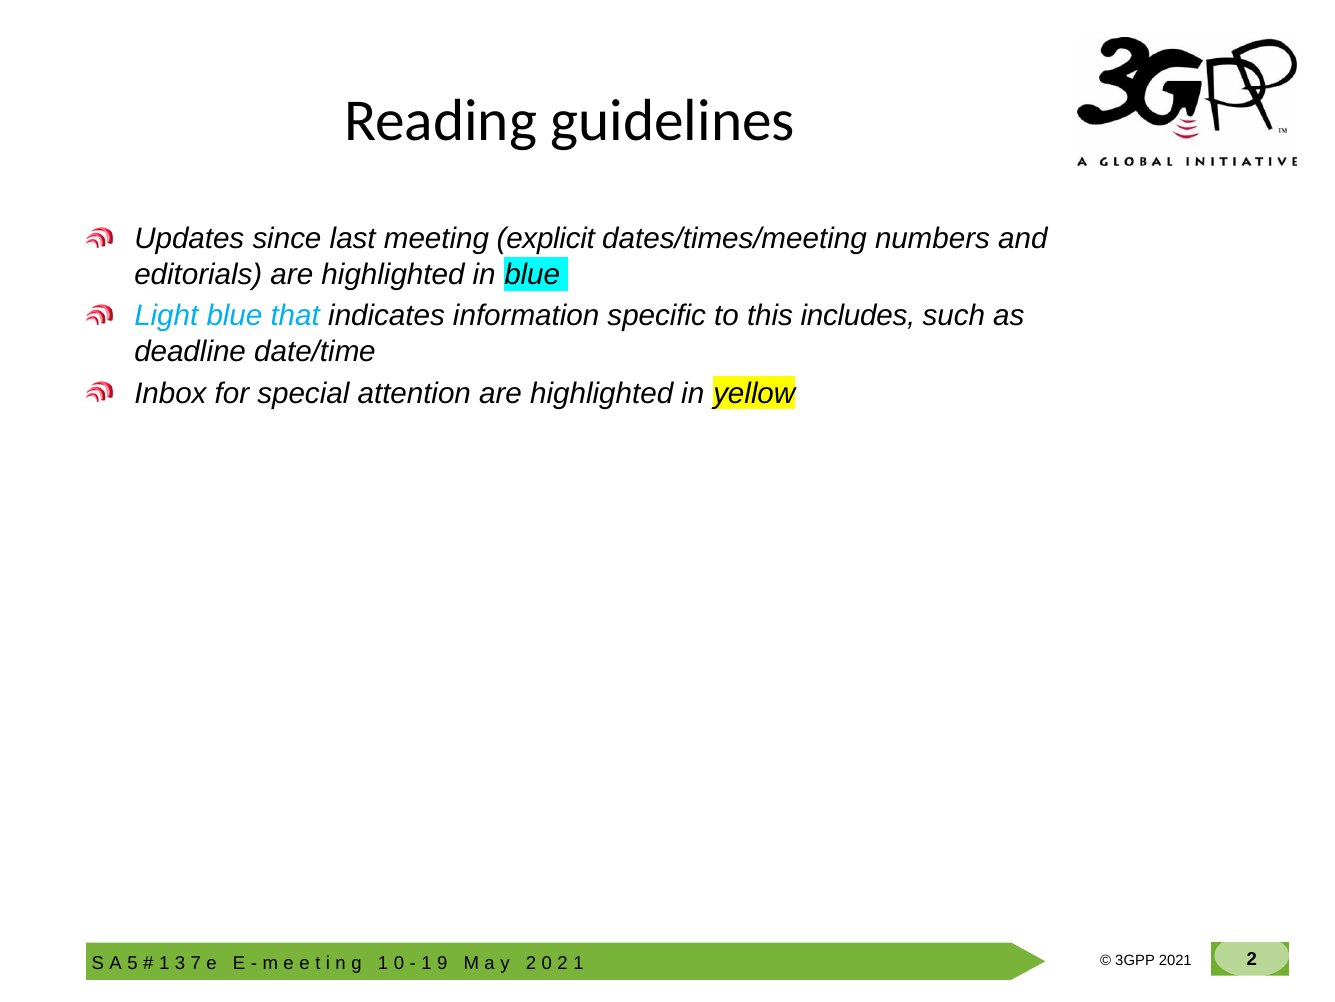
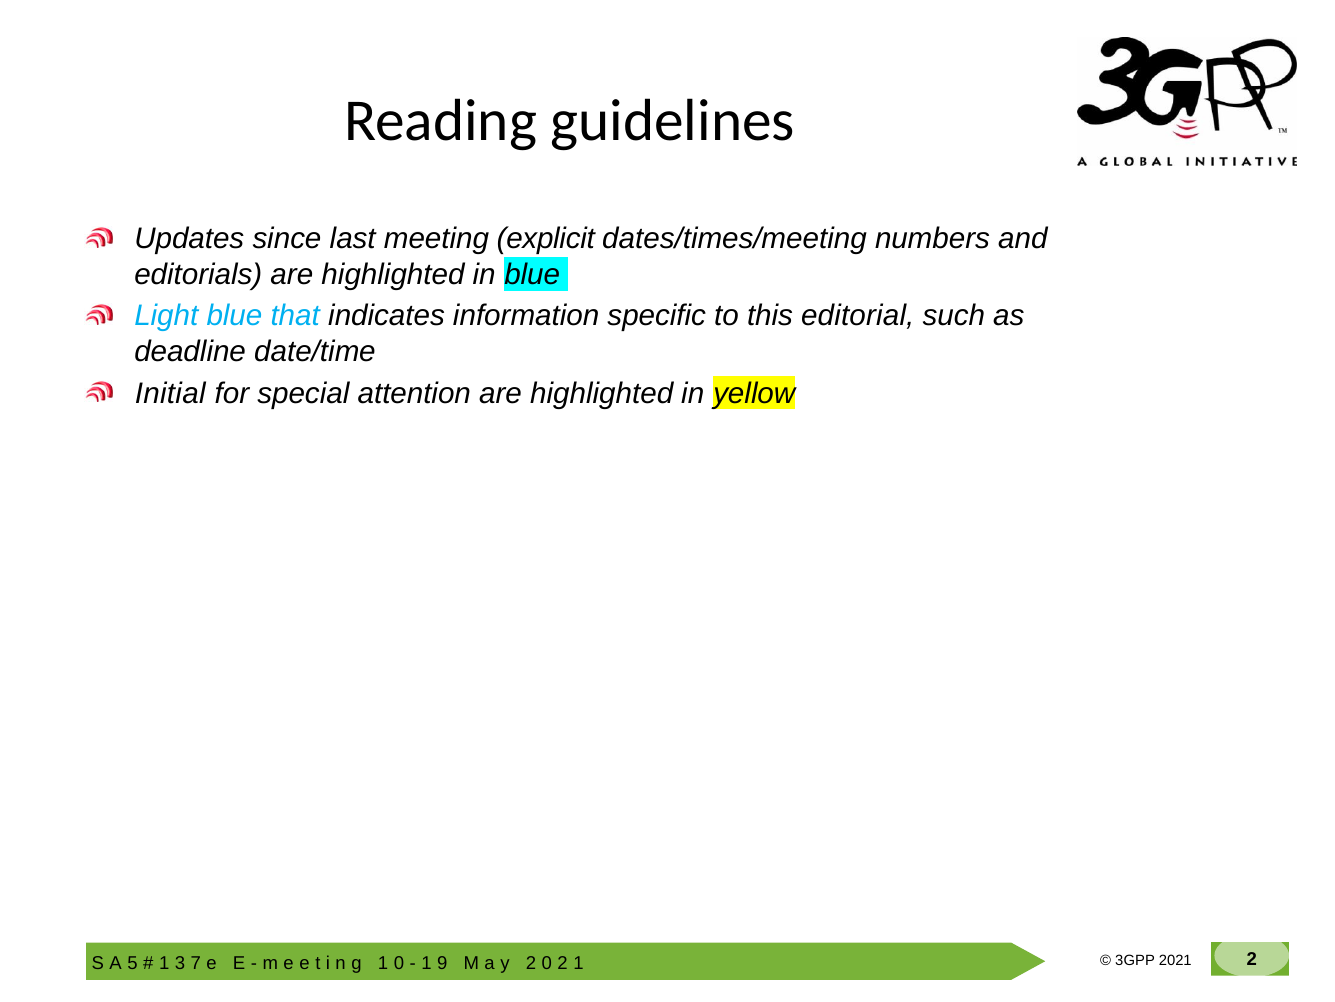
includes: includes -> editorial (858, 316)
Inbox: Inbox -> Initial (170, 393)
